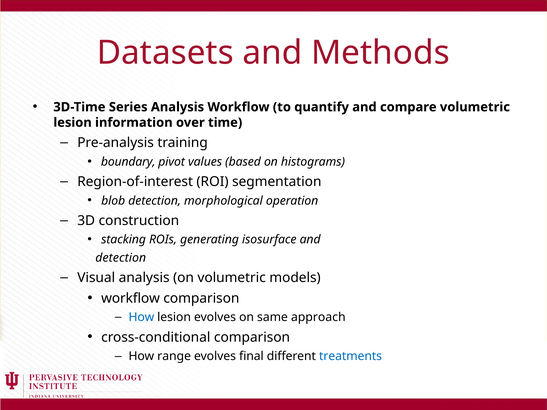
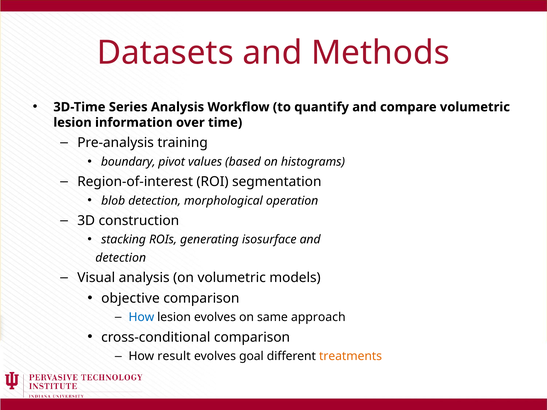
workflow: workflow -> objective (130, 298)
range: range -> result (174, 357)
final: final -> goal (251, 357)
treatments colour: blue -> orange (351, 357)
